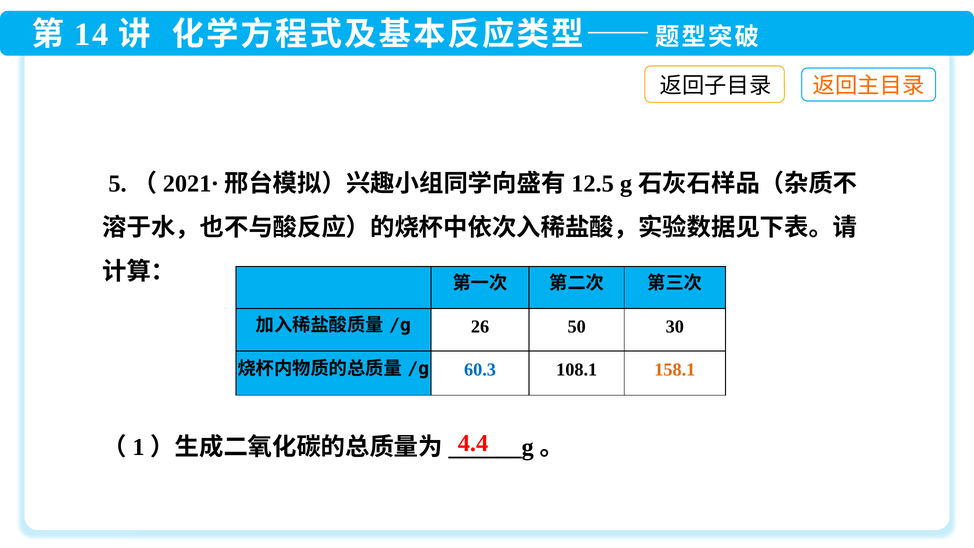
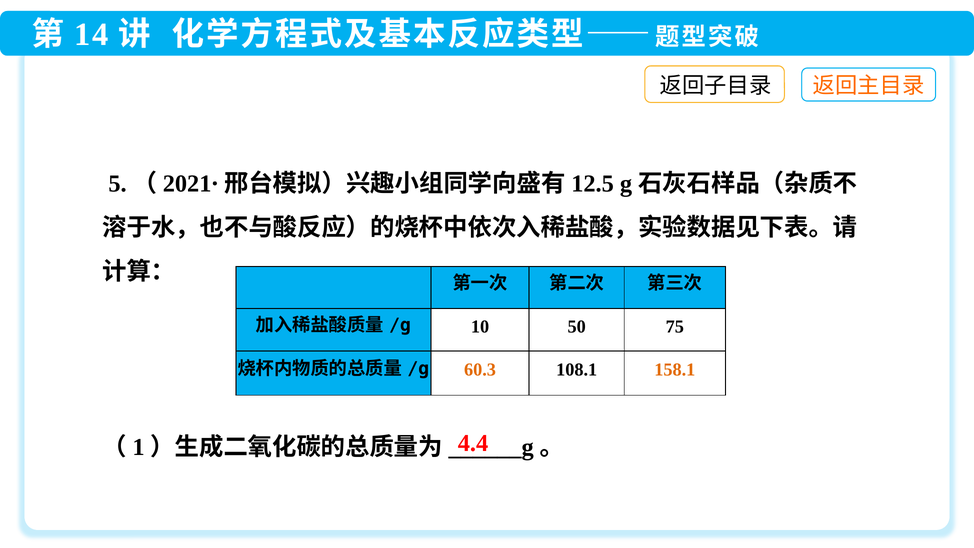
26: 26 -> 10 (480, 326)
30: 30 -> 75 (675, 326)
60.3 colour: blue -> orange (480, 370)
